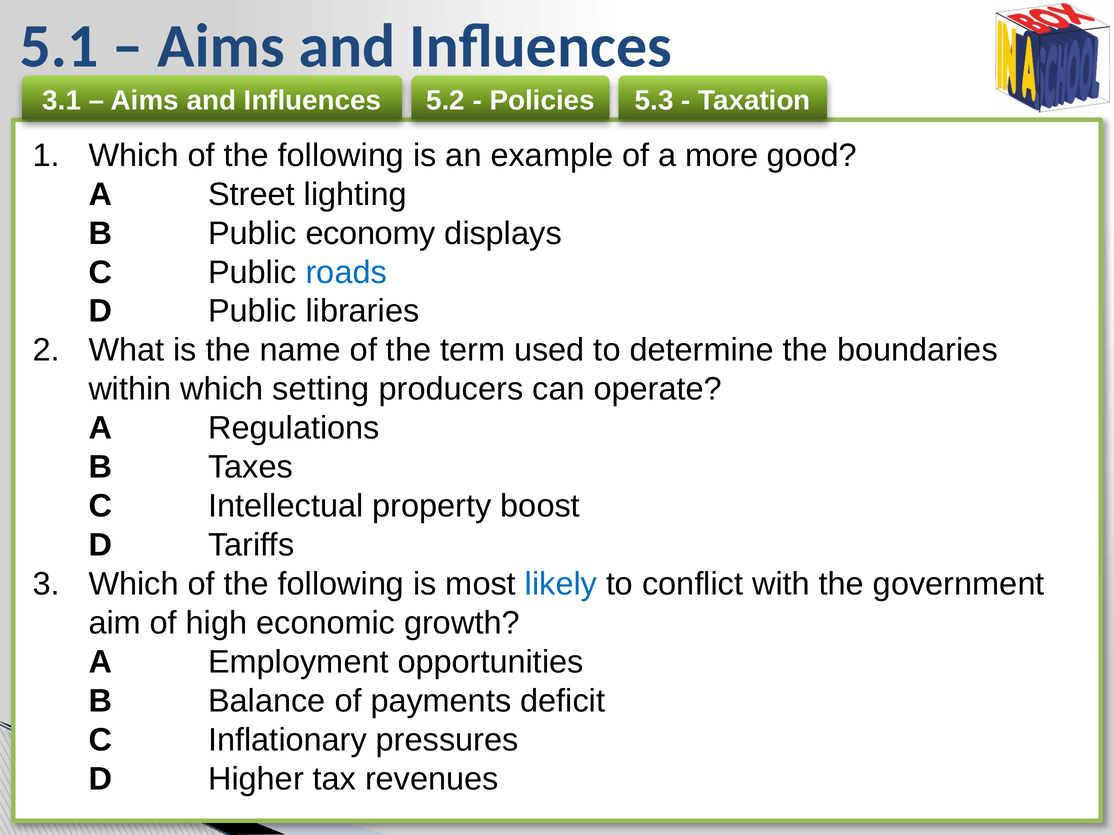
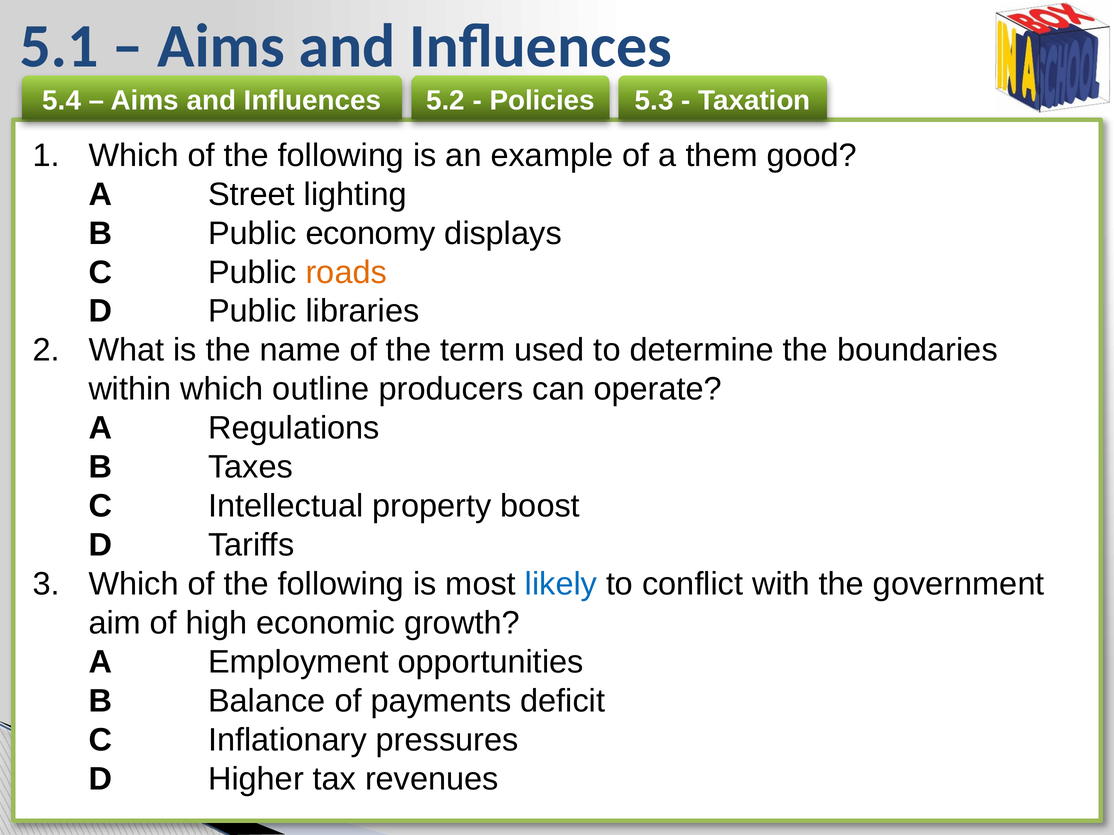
3.1: 3.1 -> 5.4 (62, 100)
more: more -> them (722, 155)
roads colour: blue -> orange (346, 272)
setting: setting -> outline (321, 389)
